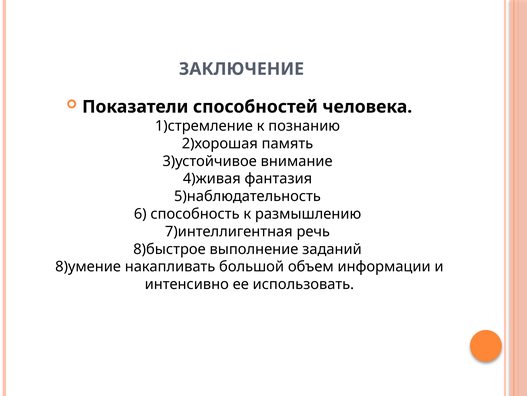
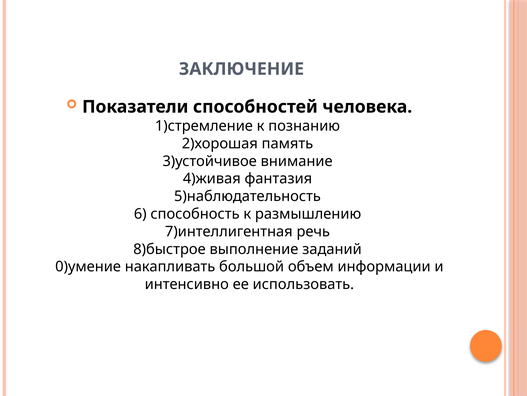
8)умение: 8)умение -> 0)умение (88, 266)
